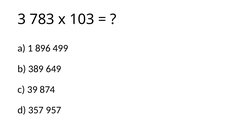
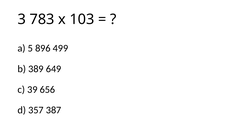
1: 1 -> 5 (30, 48)
874: 874 -> 656 (47, 89)
957: 957 -> 387 (54, 110)
